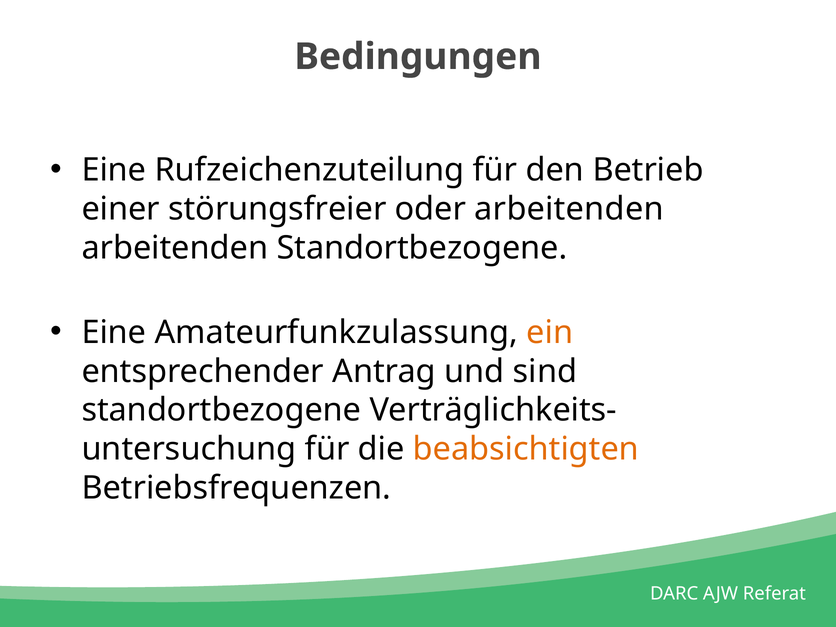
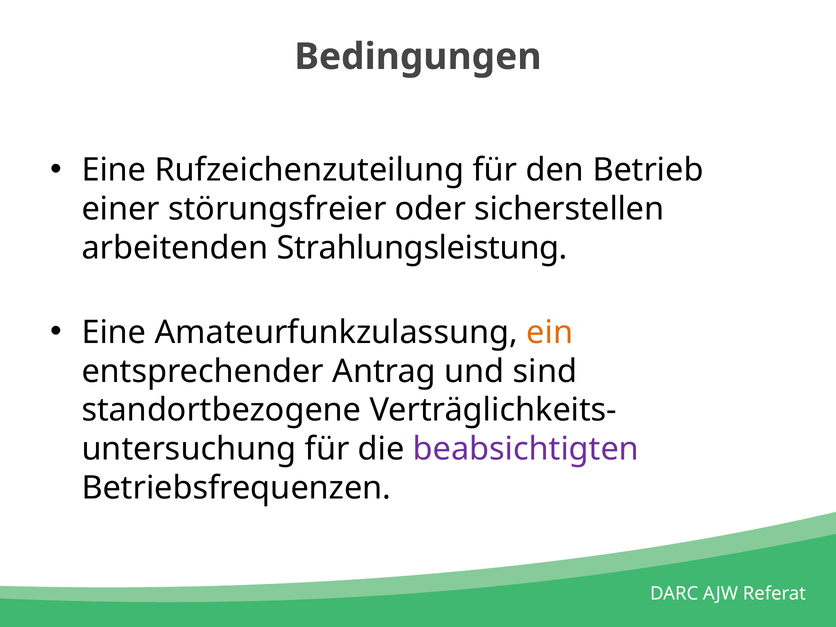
oder arbeitenden: arbeitenden -> sicherstellen (569, 209)
arbeitenden Standortbezogene: Standortbezogene -> Strahlungsleistung (422, 248)
beabsichtigten colour: orange -> purple (526, 449)
